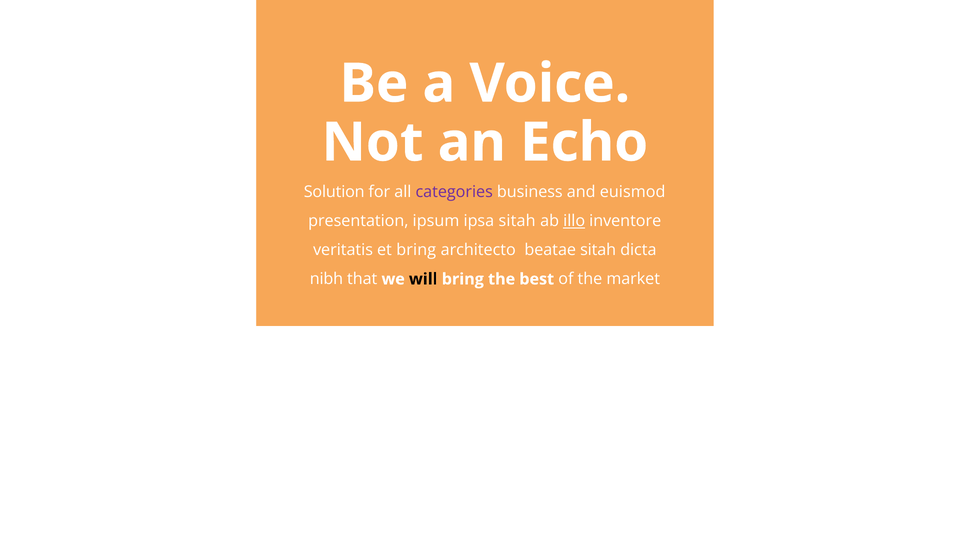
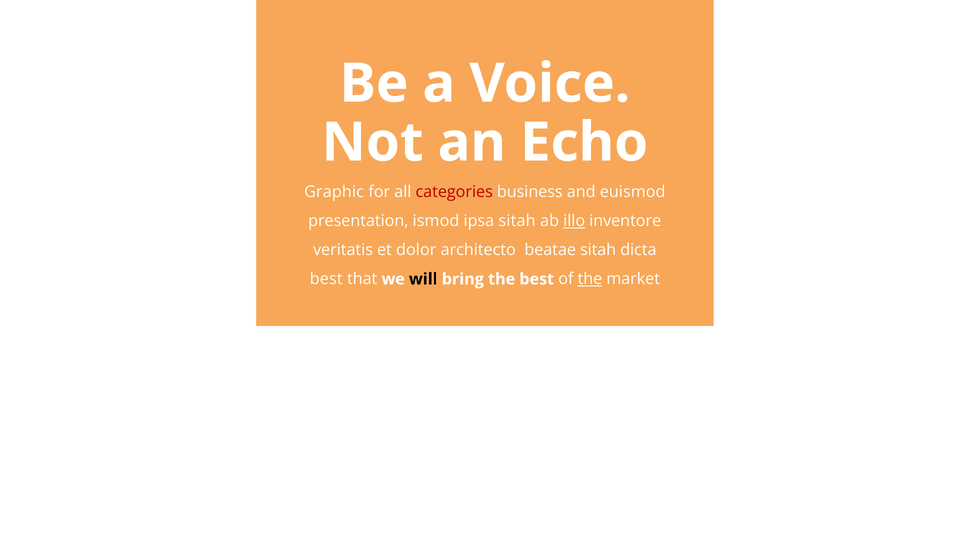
Solution: Solution -> Graphic (334, 192)
categories colour: purple -> red (454, 192)
ipsum: ipsum -> ismod (436, 221)
et bring: bring -> dolor (416, 250)
nibh: nibh -> best (326, 279)
the underline: none -> present (590, 279)
